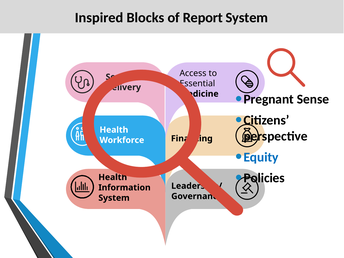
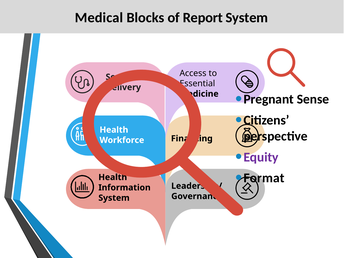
Inspired: Inspired -> Medical (99, 18)
Equity colour: blue -> purple (261, 157)
Policies: Policies -> Format (264, 178)
